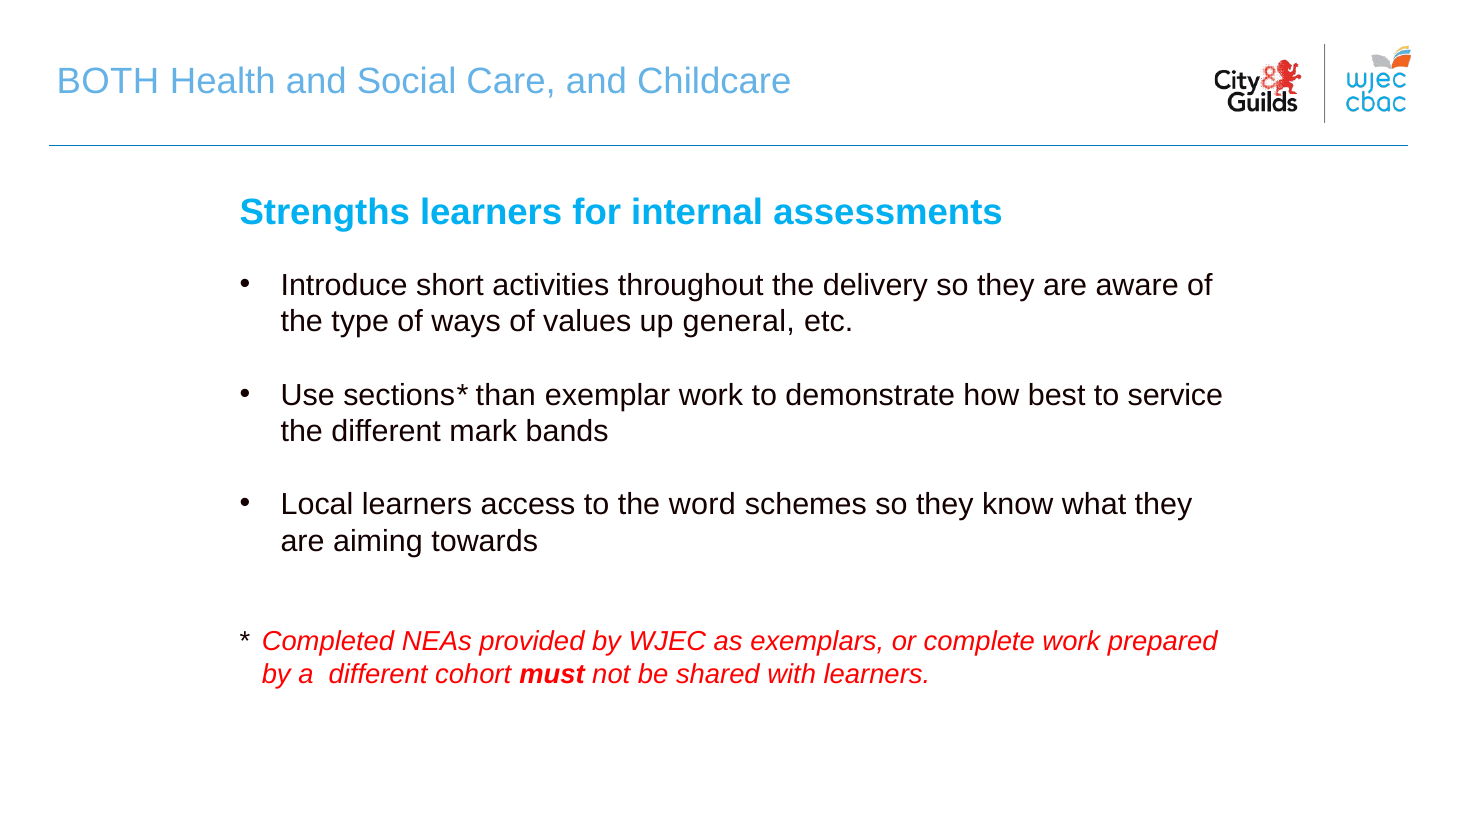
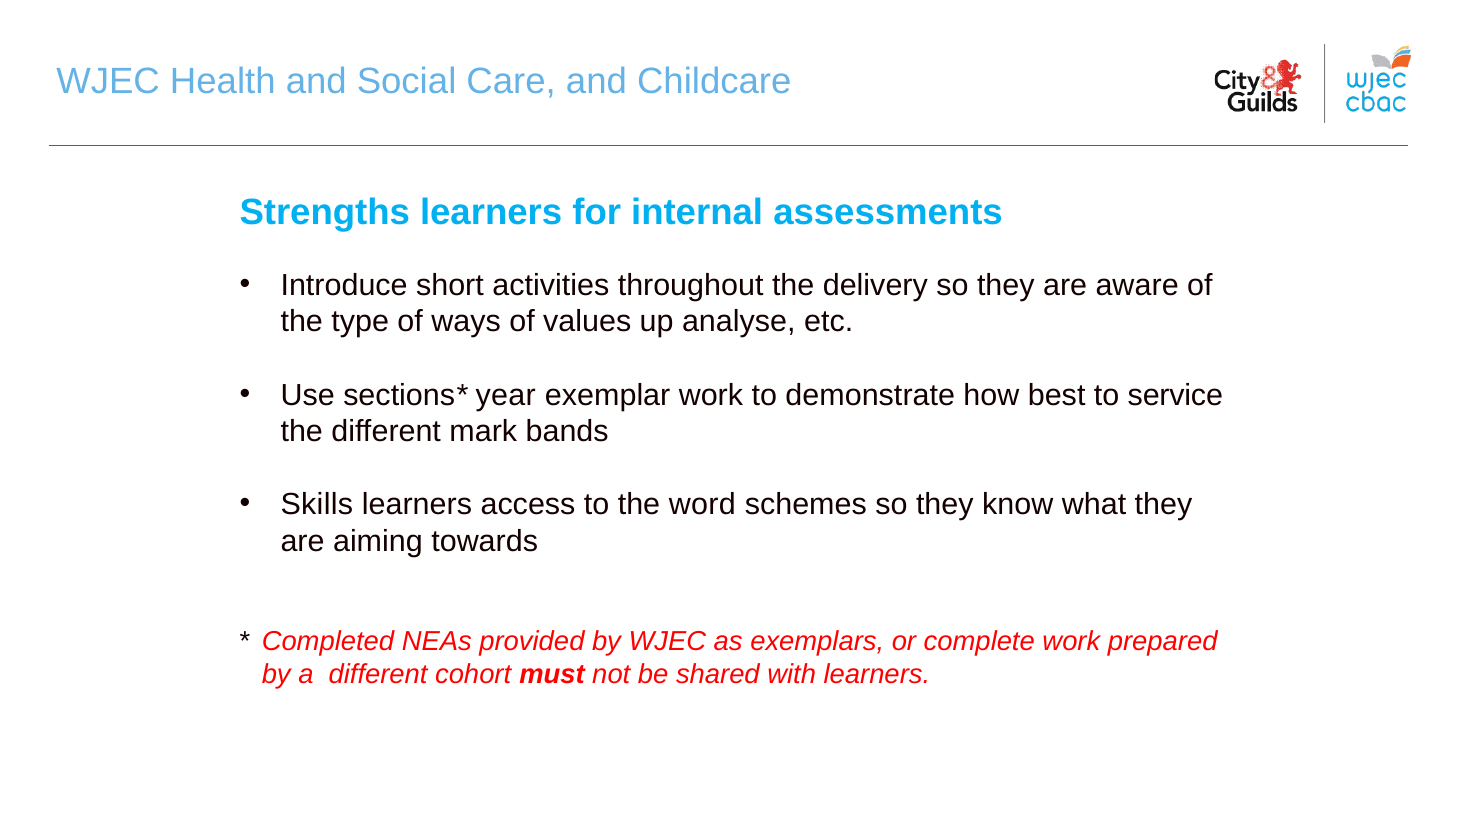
BOTH: BOTH -> WJEC (108, 82)
general: general -> analyse (739, 322)
than: than -> year (506, 395)
Local: Local -> Skills (317, 505)
